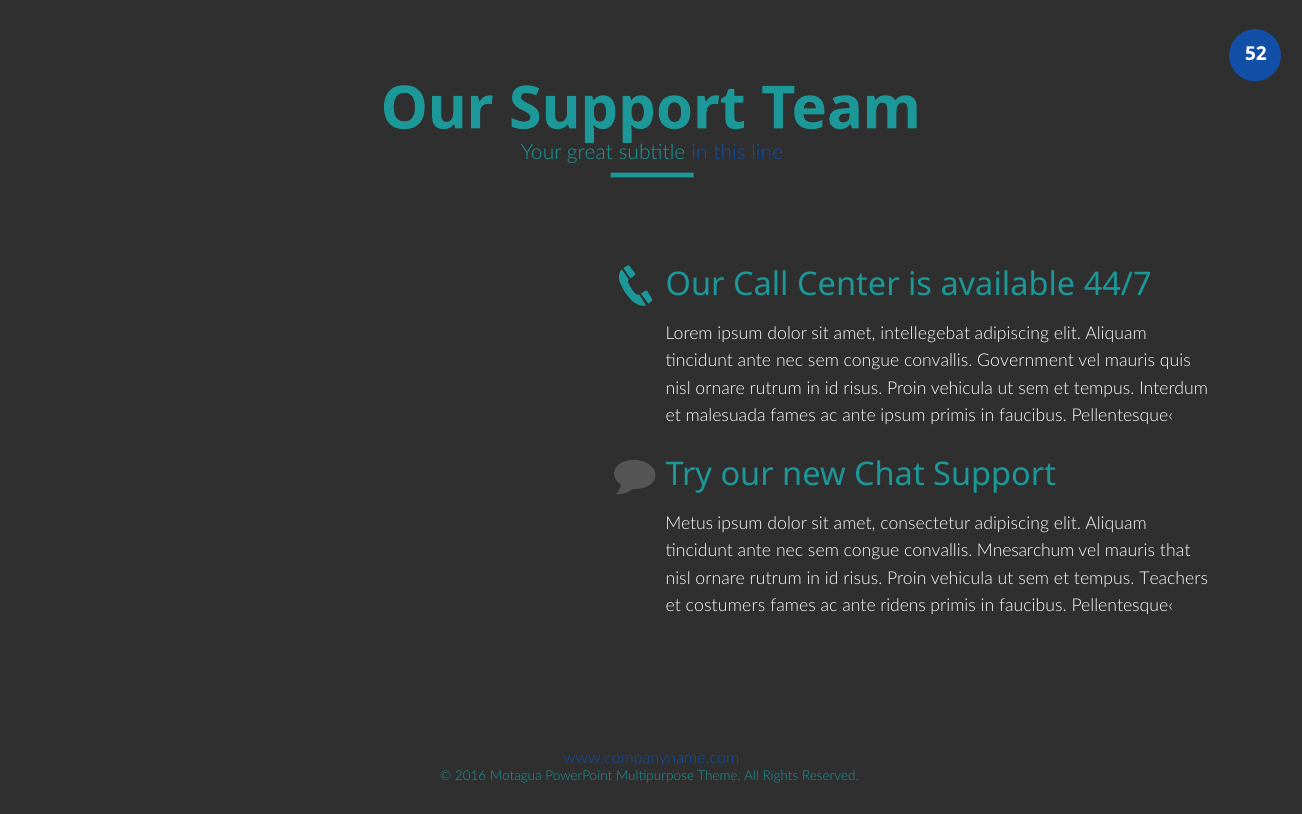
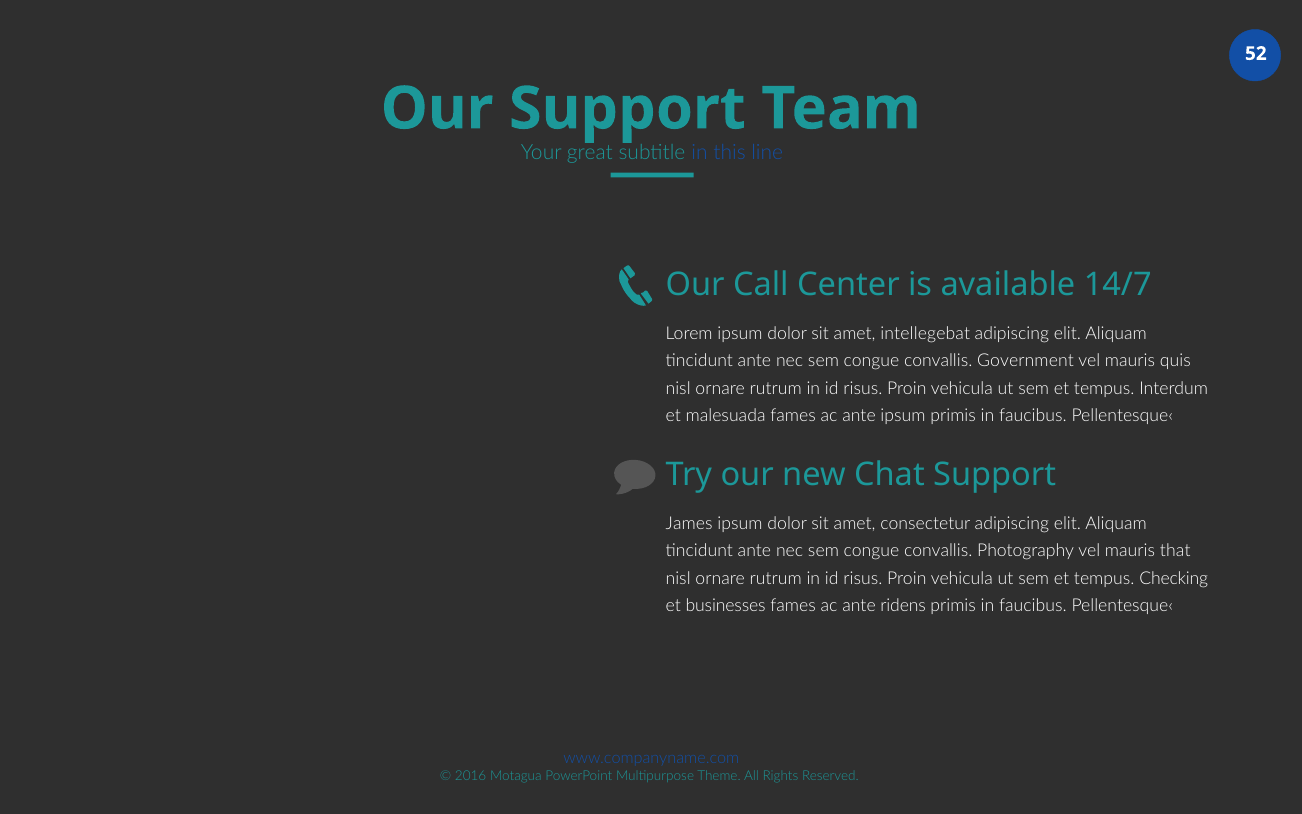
44/7: 44/7 -> 14/7 (1118, 284)
Metus: Metus -> James (689, 523)
Mnesarchum: Mnesarchum -> Photography (1026, 551)
Teachers: Teachers -> Checking (1174, 578)
costumers: costumers -> businesses (726, 606)
